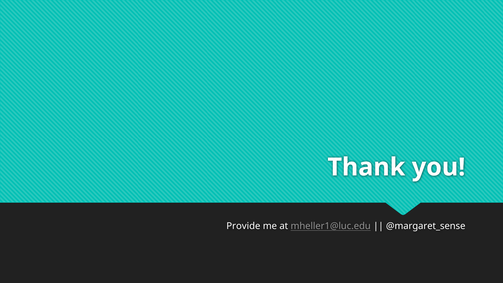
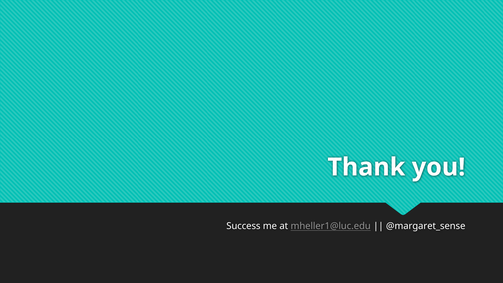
Provide: Provide -> Success (243, 226)
